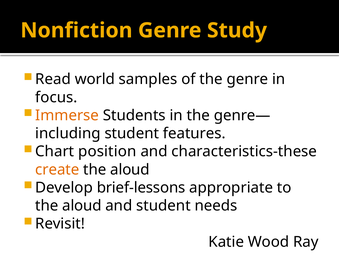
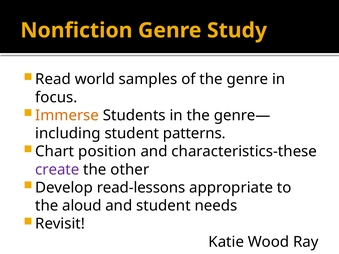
features: features -> patterns (194, 134)
create colour: orange -> purple (57, 170)
aloud: aloud -> other (130, 170)
brief-lessons: brief-lessons -> read-lessons (141, 188)
